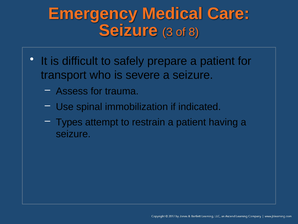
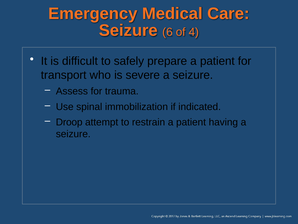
3: 3 -> 6 (168, 32)
8: 8 -> 4 (194, 32)
Types: Types -> Droop (69, 122)
